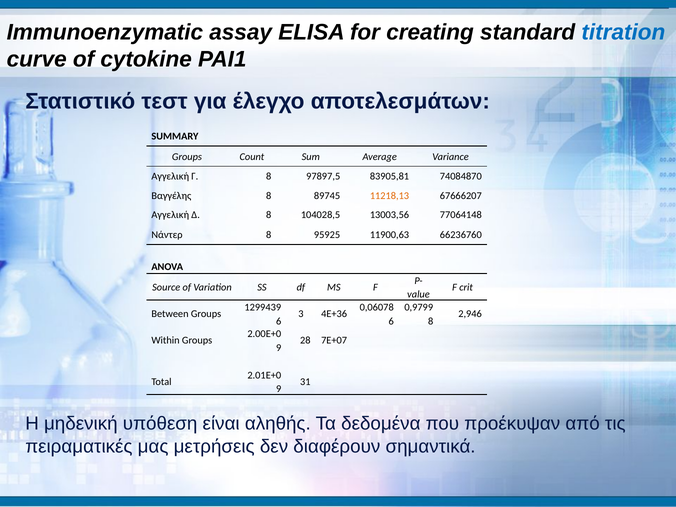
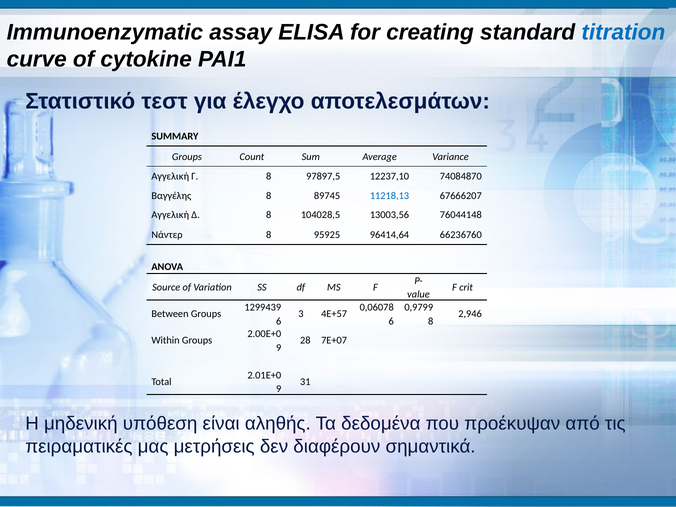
83905,81: 83905,81 -> 12237,10 (389, 177)
11218,13 colour: orange -> blue (389, 196)
77064148: 77064148 -> 76044148 (461, 215)
11900,63: 11900,63 -> 96414,64 (389, 235)
4E+36: 4E+36 -> 4E+57 (334, 314)
